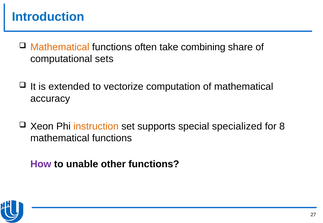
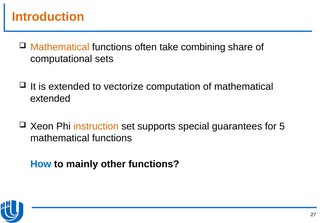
Introduction colour: blue -> orange (48, 17)
accuracy: accuracy -> extended (50, 99)
specialized: specialized -> guarantees (237, 127)
8: 8 -> 5 (282, 127)
How colour: purple -> blue (41, 164)
unable: unable -> mainly (82, 164)
